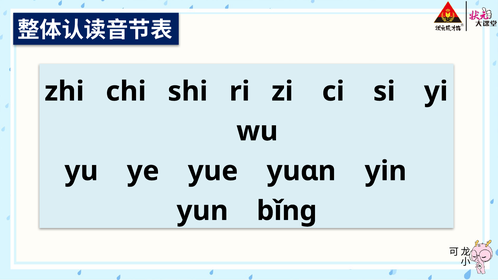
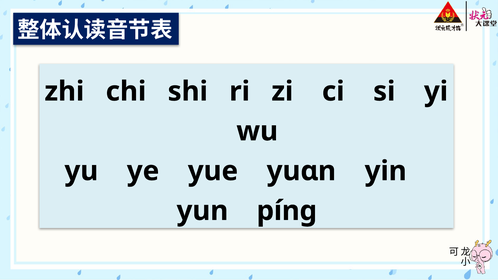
bǐnɡ: bǐnɡ -> pínɡ (287, 211)
